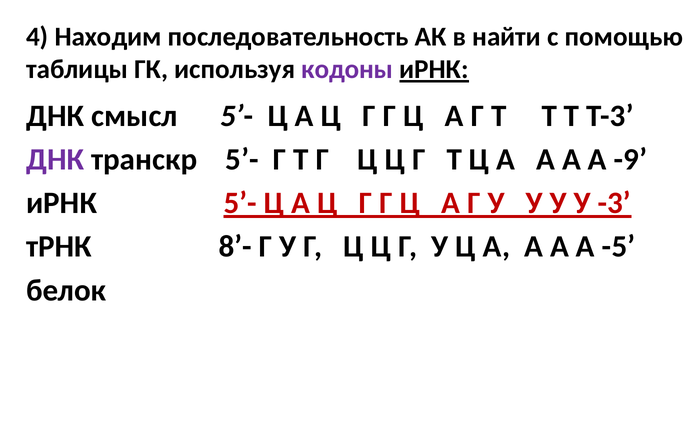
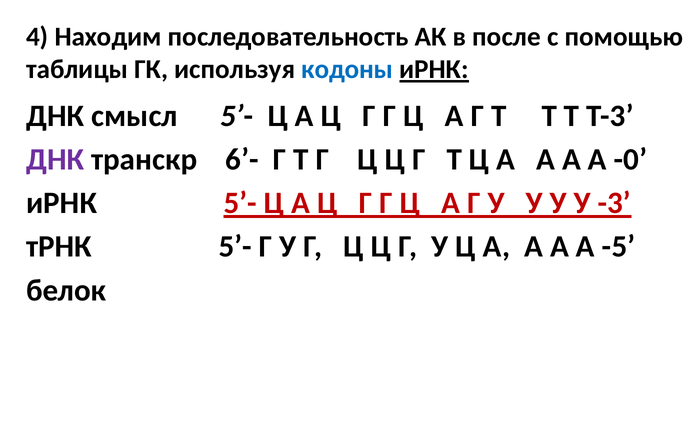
найти: найти -> после (507, 37)
кодоны colour: purple -> blue (347, 69)
транскр 5’-: 5’- -> 6’- (242, 160)
-9: -9 -> -0 (631, 160)
тРНК 8’-: 8’- -> 5’- (235, 247)
